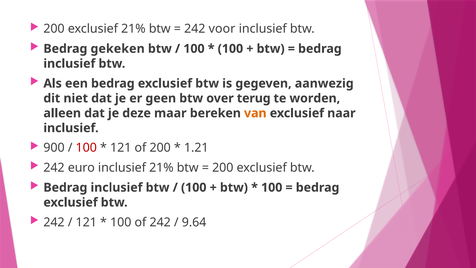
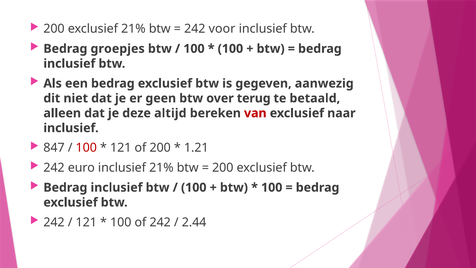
gekeken: gekeken -> groepjes (118, 49)
worden: worden -> betaald (315, 98)
maar: maar -> altijd (170, 113)
van colour: orange -> red (255, 113)
900: 900 -> 847 (54, 148)
9.64: 9.64 -> 2.44 (194, 222)
